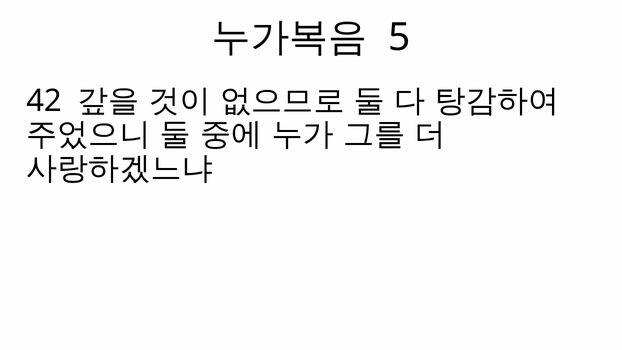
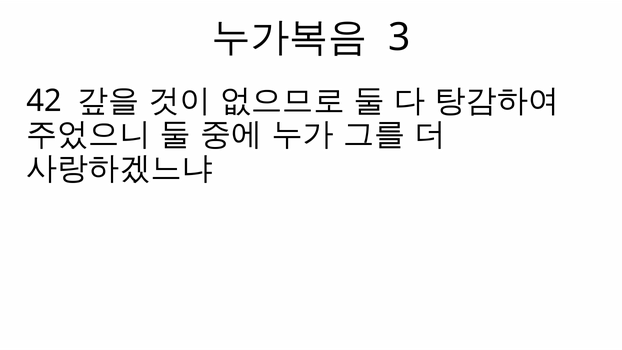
5: 5 -> 3 (399, 37)
